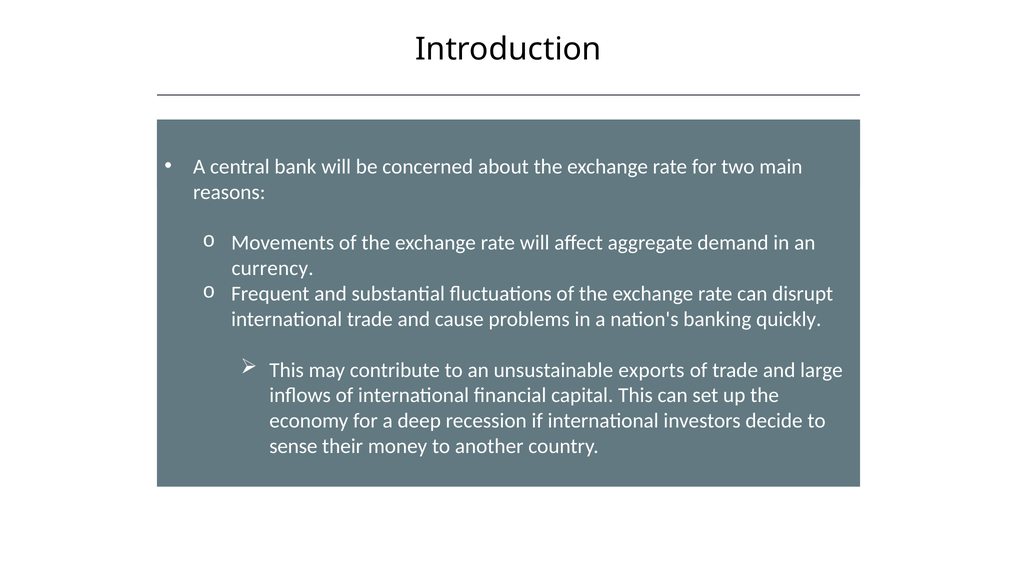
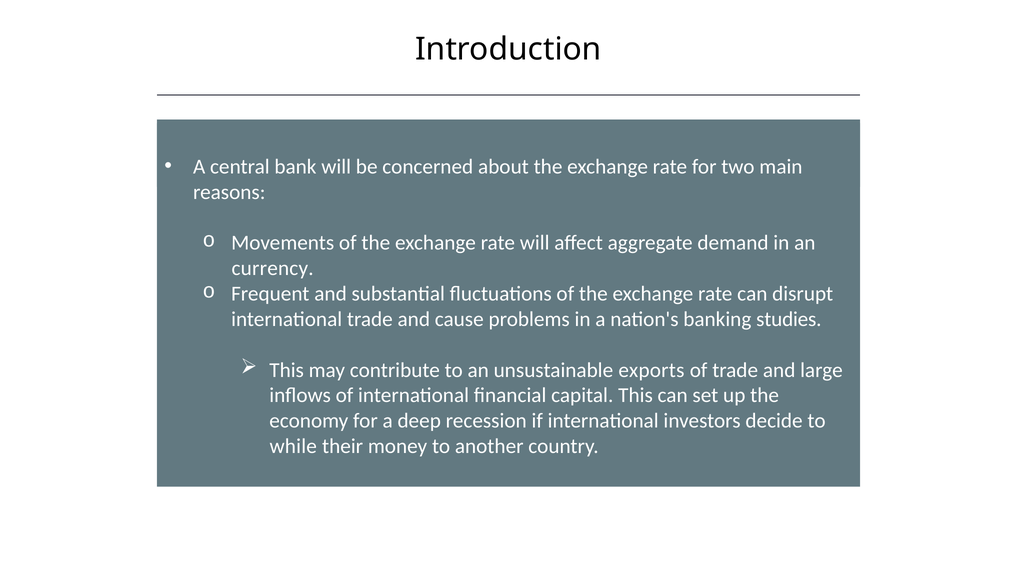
quickly: quickly -> studies (789, 319)
sense: sense -> while (293, 446)
